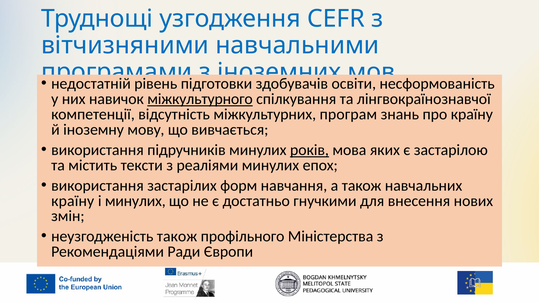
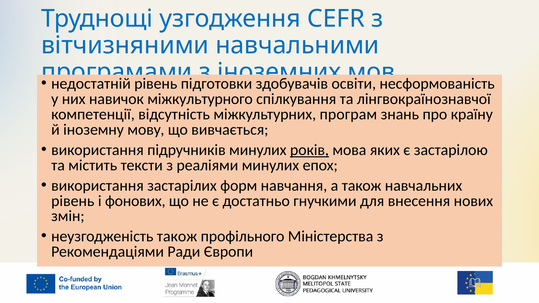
міжкультурного underline: present -> none (200, 99)
країну: країну -> рівень (73, 201)
і минулих: минулих -> фонових (135, 201)
